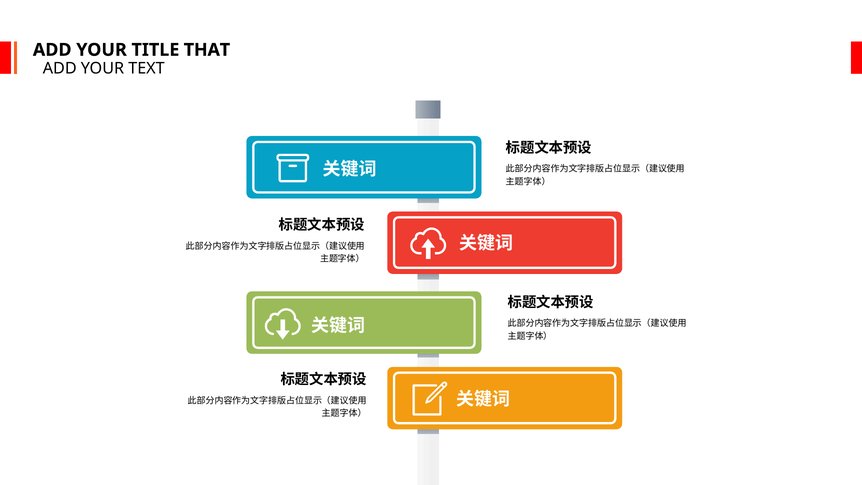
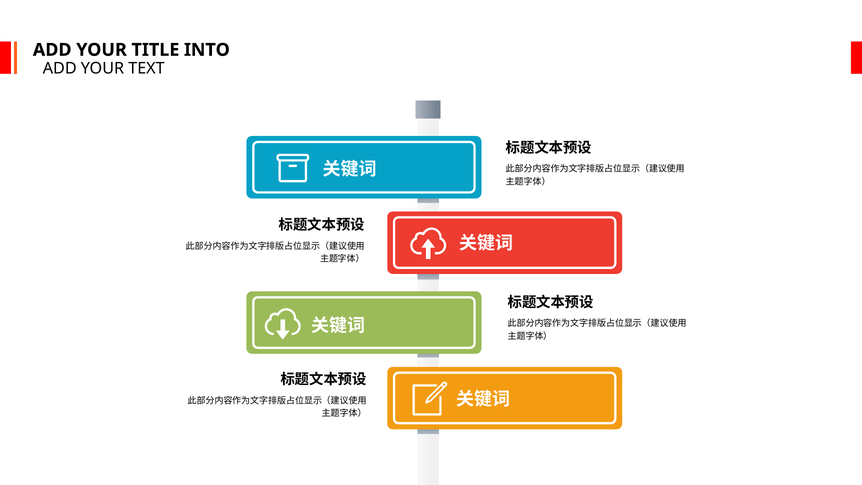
THAT: THAT -> INTO (207, 50)
